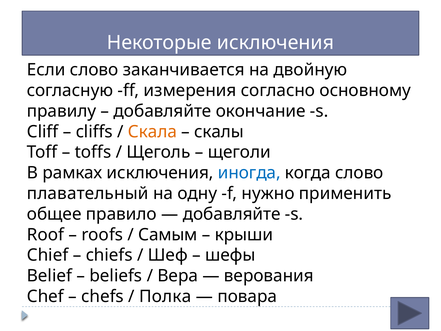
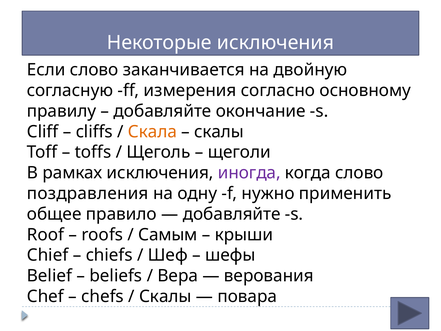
иногда colour: blue -> purple (249, 173)
плавательный: плавательный -> поздравления (88, 193)
Полка: Полка -> Скалы (165, 296)
